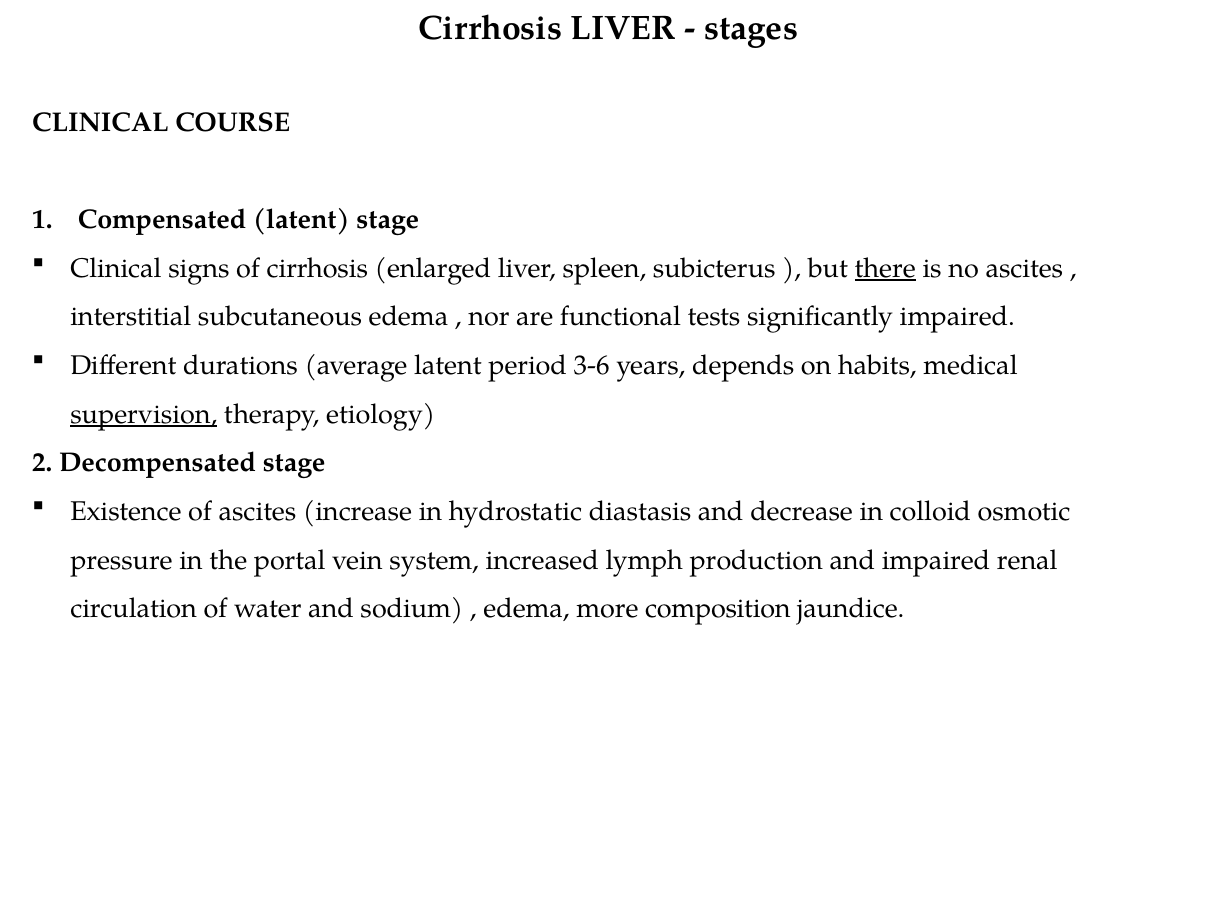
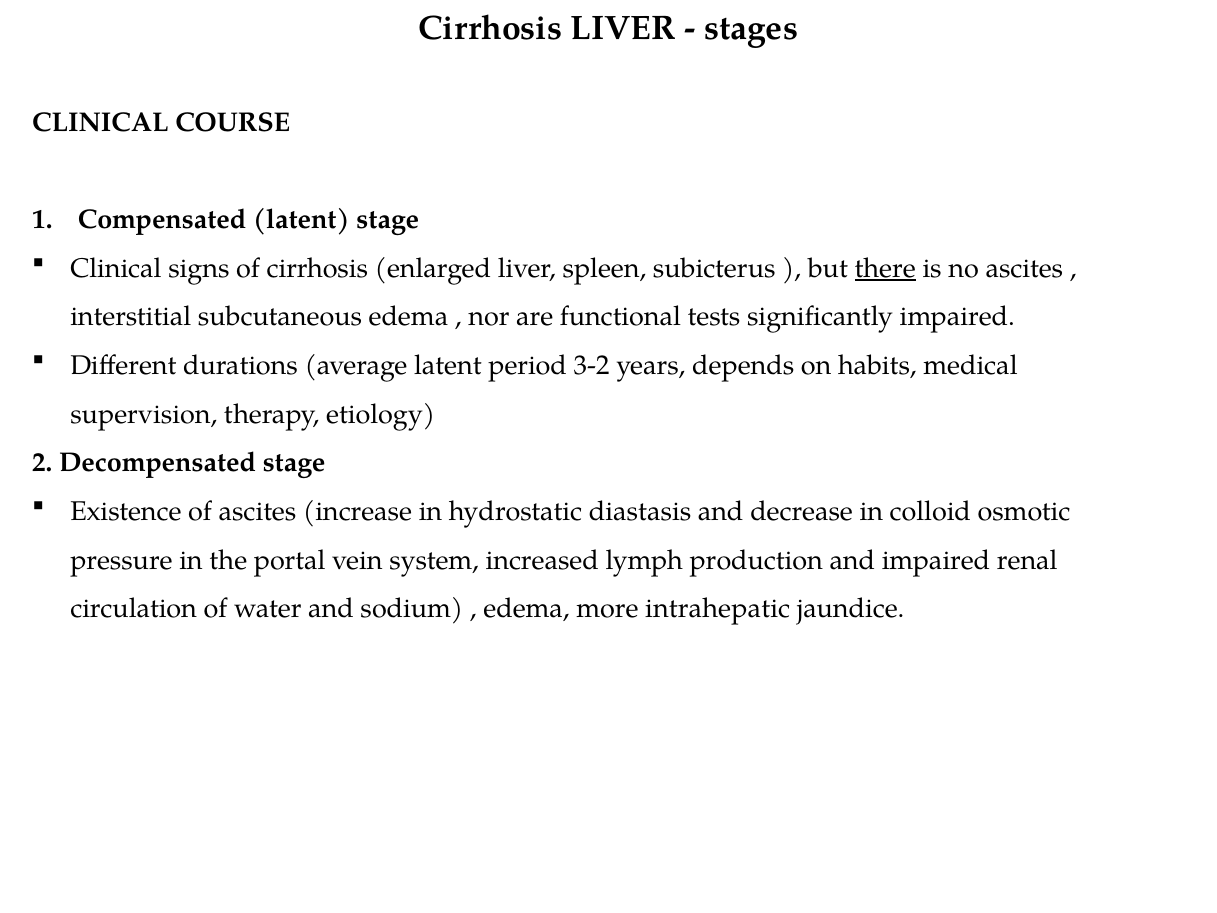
3-6: 3-6 -> 3-2 (592, 365)
supervision underline: present -> none (144, 414)
composition: composition -> intrahepatic (718, 609)
